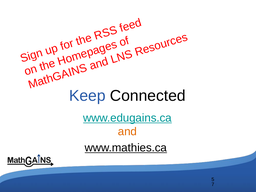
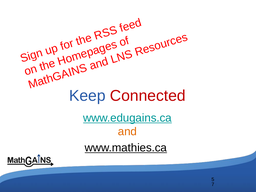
Connected colour: black -> red (148, 96)
